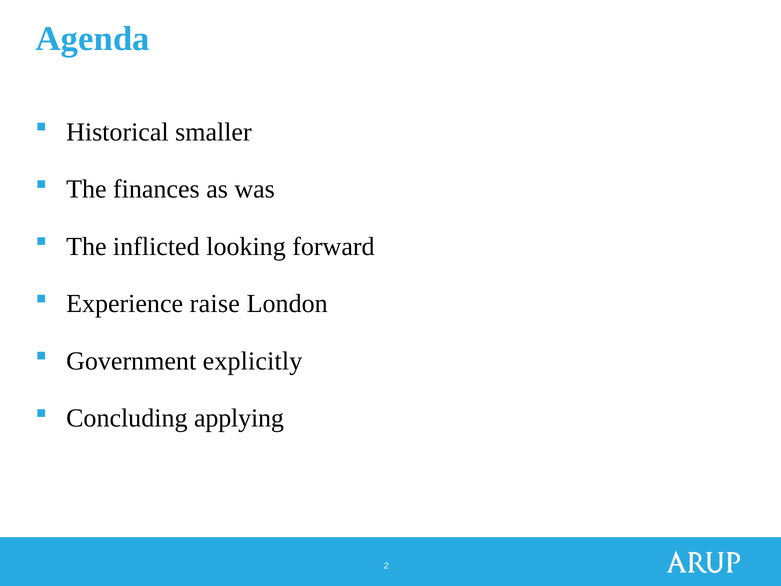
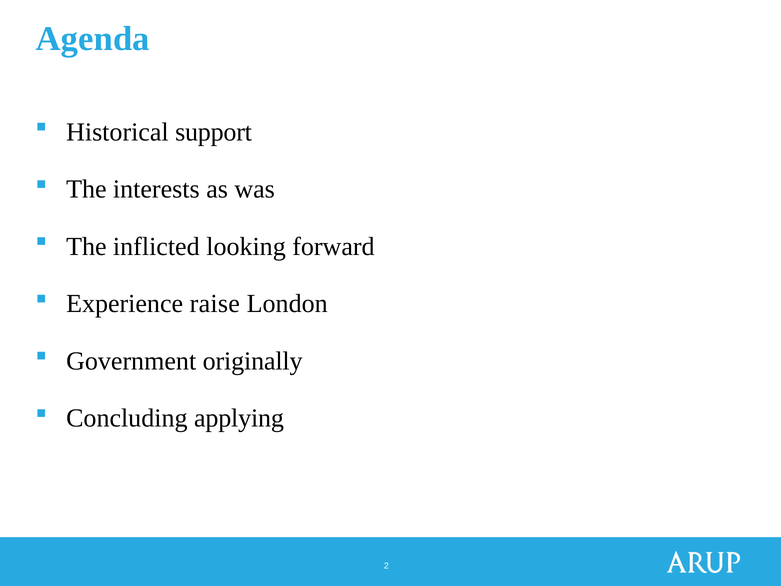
smaller: smaller -> support (214, 132)
finances: finances -> interests (156, 189)
explicitly: explicitly -> originally (253, 361)
